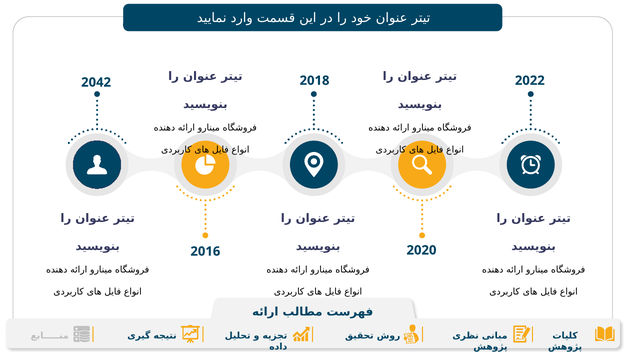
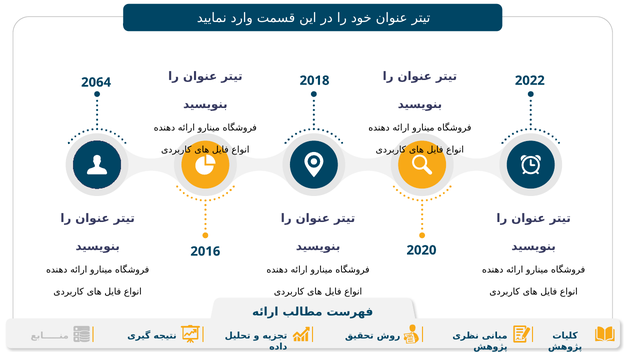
2042: 2042 -> 2064 (96, 82)
